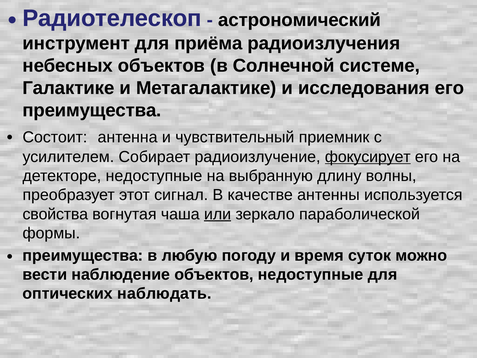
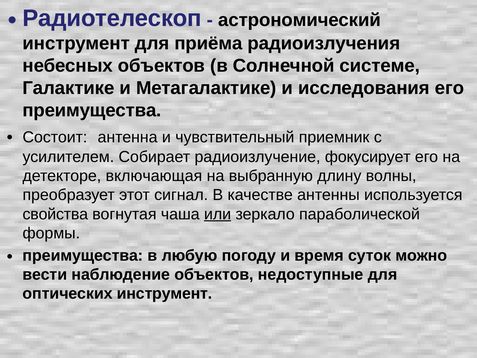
фокусирует underline: present -> none (368, 157)
детекторе недоступные: недоступные -> включающая (154, 176)
оптических наблюдать: наблюдать -> инструмент (165, 293)
